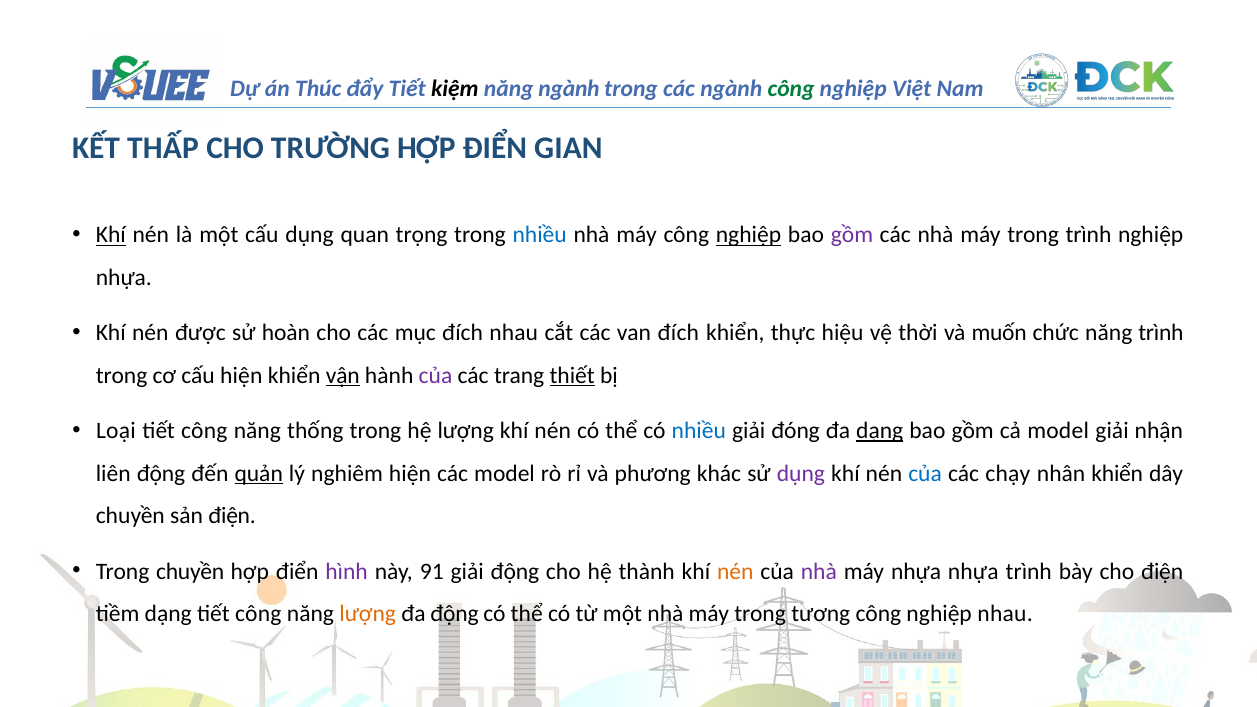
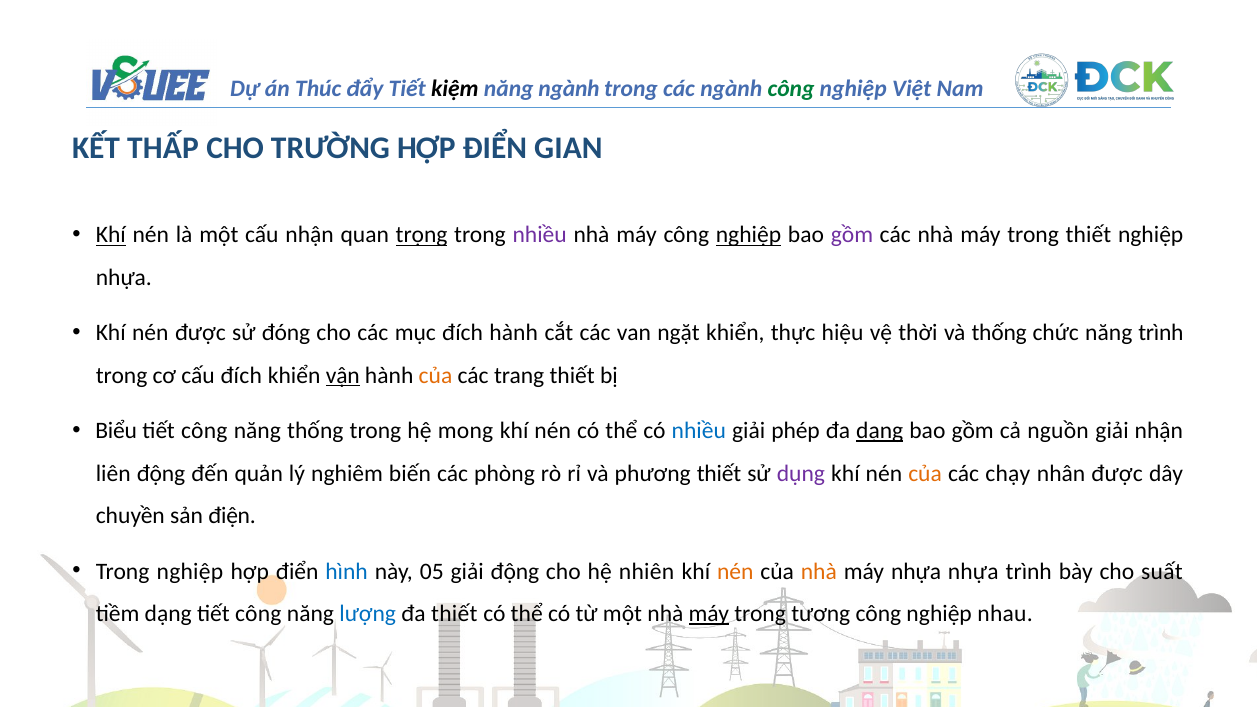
cấu dụng: dụng -> nhận (310, 235)
trọng underline: none -> present (422, 235)
nhiều colour: blue -> purple (540, 235)
trong trình: trình -> thiết (1088, 235)
hoàn: hoàn -> đóng (286, 333)
đích nhau: nhau -> hành (514, 333)
van đích: đích -> ngặt (679, 333)
và muốn: muốn -> thống (999, 333)
cấu hiện: hiện -> đích (241, 376)
của colour: purple -> orange (435, 376)
thiết underline: present -> none (572, 376)
Loại: Loại -> Biểu (116, 431)
hệ lượng: lượng -> mong (466, 431)
đóng: đóng -> phép (796, 431)
cả model: model -> nguồn (1058, 431)
quản underline: present -> none (259, 474)
nghiêm hiện: hiện -> biến (410, 474)
các model: model -> phòng (505, 474)
phương khác: khác -> thiết (719, 474)
của colour: blue -> orange (925, 474)
nhân khiển: khiển -> được (1117, 474)
Trong chuyền: chuyền -> nghiệp (190, 571)
hình colour: purple -> blue (347, 571)
91: 91 -> 05 (432, 571)
thành: thành -> nhiên (647, 571)
nhà colour: purple -> orange (819, 571)
cho điện: điện -> suất (1162, 571)
lượng colour: orange -> blue (368, 614)
đa động: động -> thiết (454, 614)
máy underline: none -> present (709, 614)
